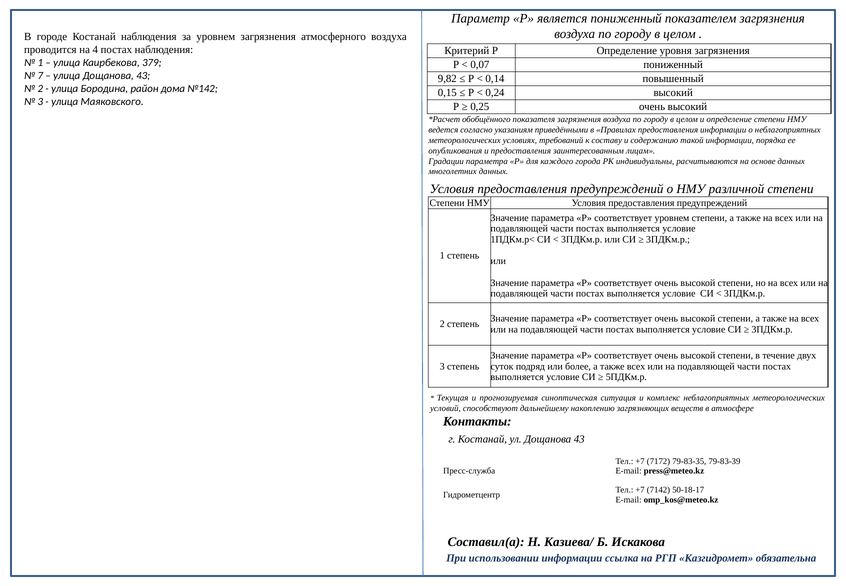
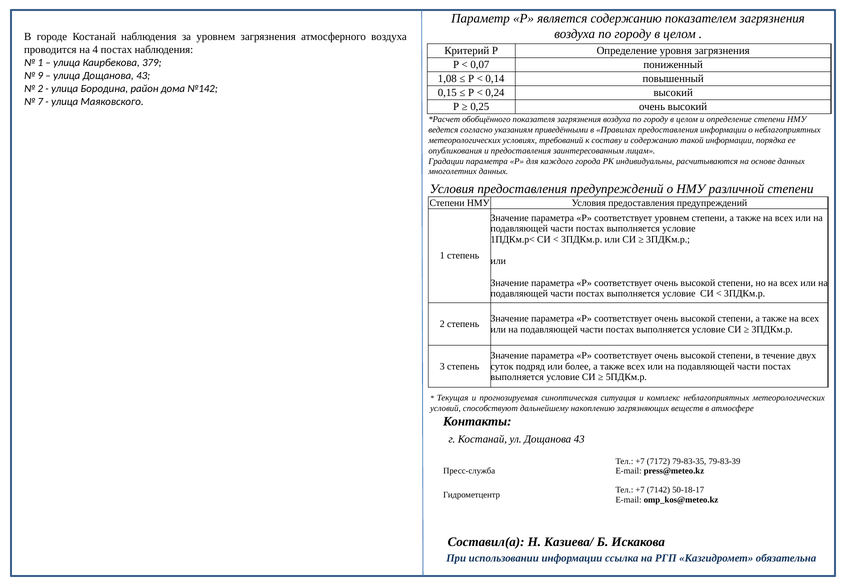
является пониженный: пониженный -> содержанию (626, 18)
7: 7 -> 9 (40, 76)
9,82: 9,82 -> 1,08 (447, 79)
3: 3 -> 7 (40, 102)
